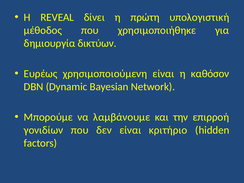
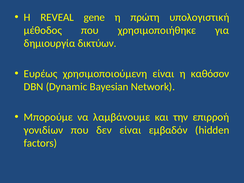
δίνει: δίνει -> gene (94, 17)
κριτήριο: κριτήριο -> εμβαδόν (168, 130)
